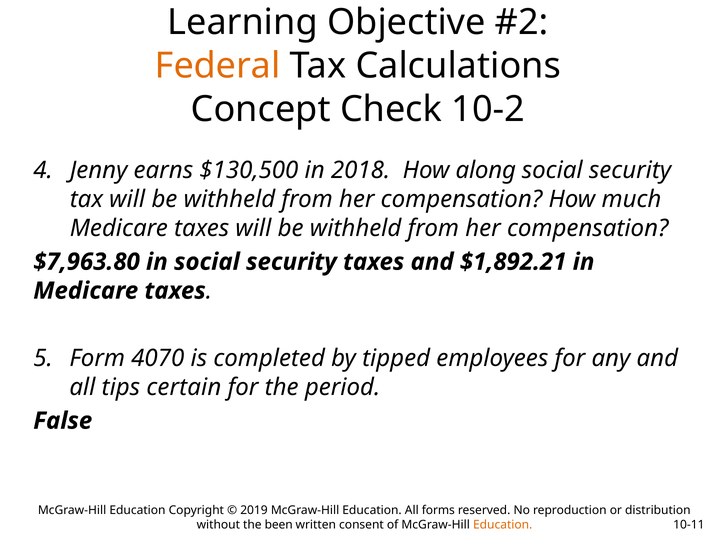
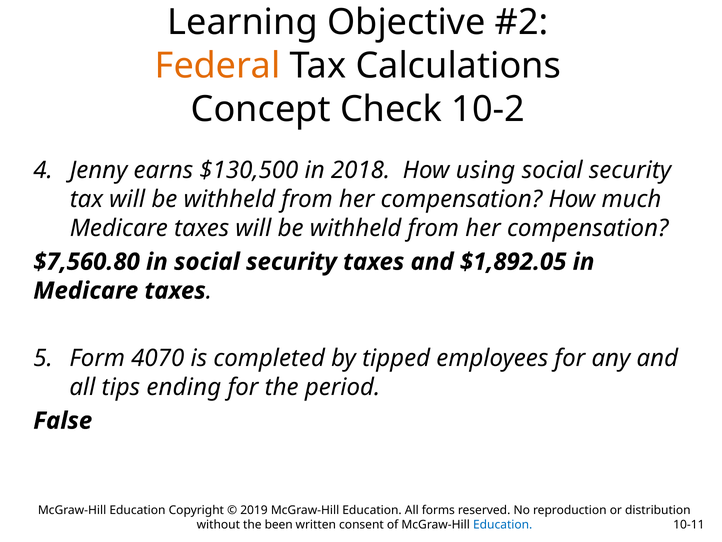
along: along -> using (486, 170)
$7,963.80: $7,963.80 -> $7,560.80 (87, 262)
$1,892.21: $1,892.21 -> $1,892.05 (513, 262)
certain: certain -> ending (184, 387)
Education colour: orange -> blue (503, 524)
